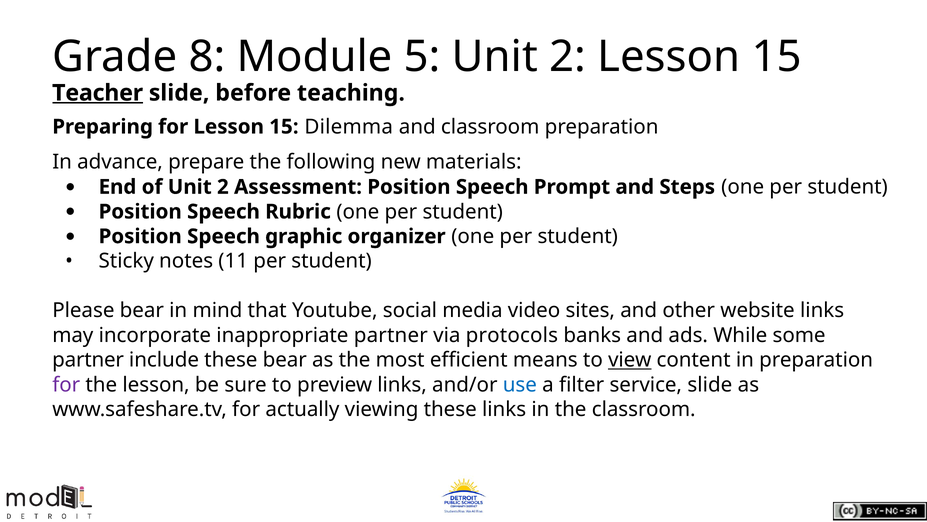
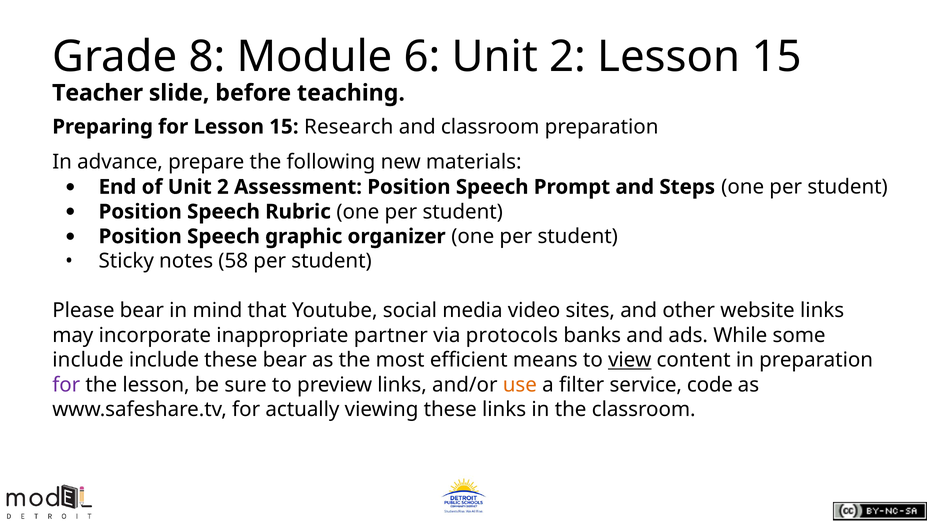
5: 5 -> 6 (422, 57)
Teacher underline: present -> none (98, 93)
Dilemma: Dilemma -> Research (349, 127)
11: 11 -> 58 (233, 261)
partner: partner -> include (88, 360)
use colour: blue -> orange (520, 384)
service slide: slide -> code (710, 384)
